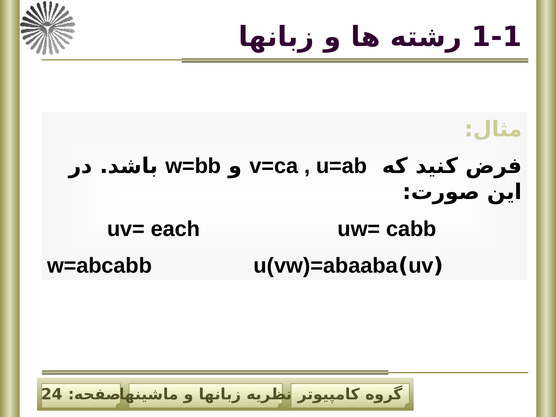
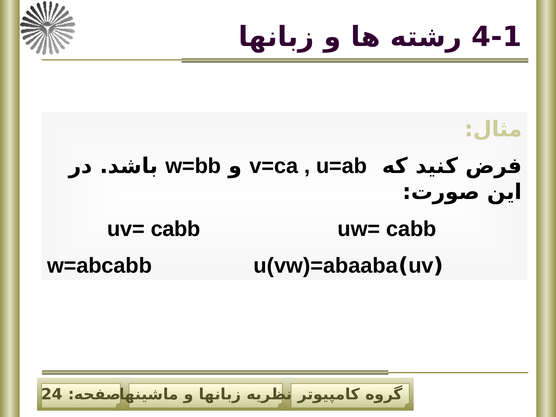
1-1: 1-1 -> 4-1 (497, 37)
uv= each: each -> cabb (176, 229)
